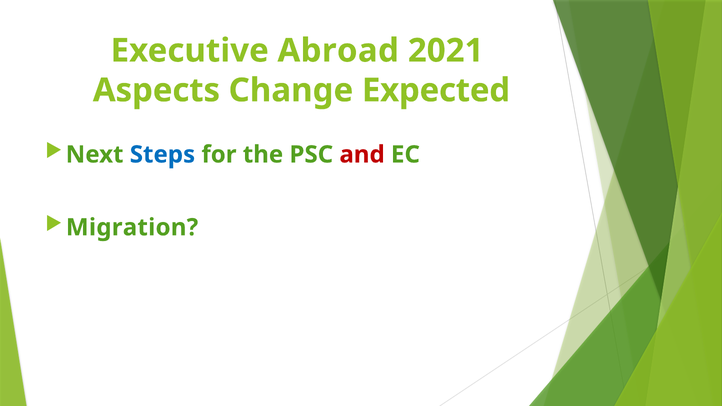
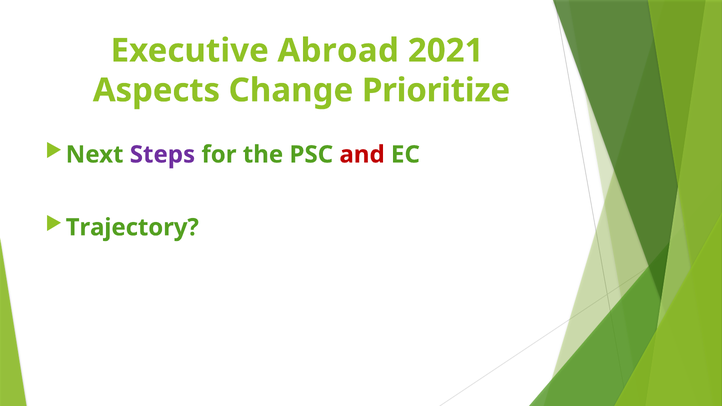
Expected: Expected -> Prioritize (436, 90)
Steps colour: blue -> purple (162, 155)
Migration: Migration -> Trajectory (132, 228)
